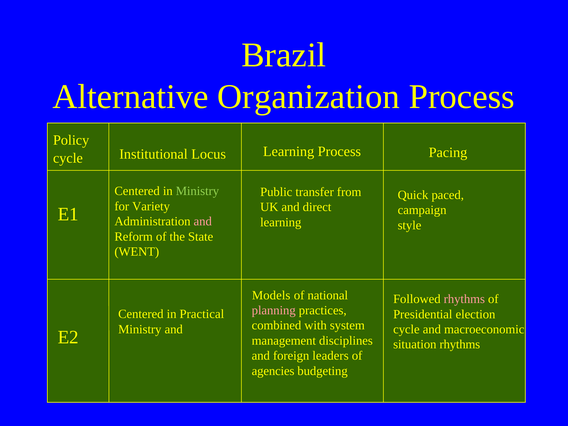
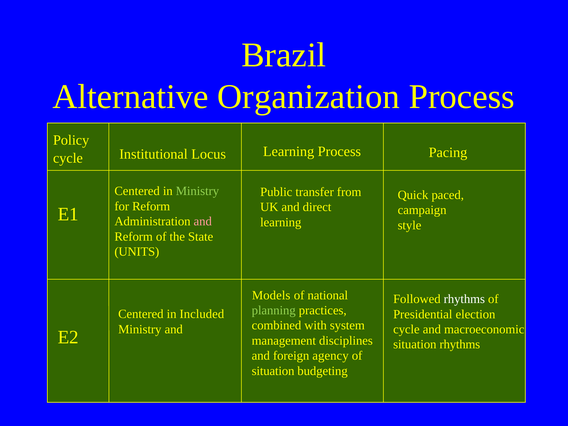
for Variety: Variety -> Reform (151, 206)
WENT: WENT -> UNITS (137, 252)
rhythms colour: pink -> white (464, 299)
planning colour: pink -> light green (274, 310)
Practical: Practical -> Included (202, 314)
leaders: leaders -> agency (331, 356)
agencies: agencies -> situation (273, 371)
